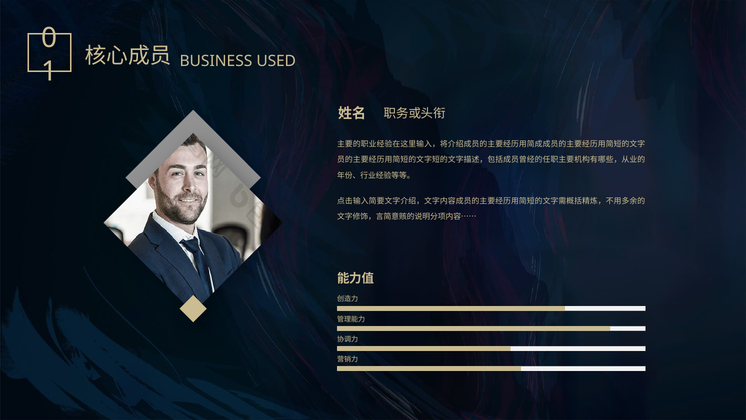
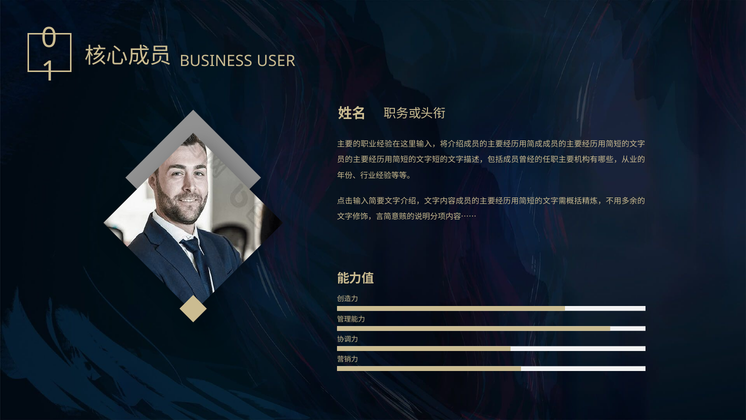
USED: USED -> USER (276, 61)
